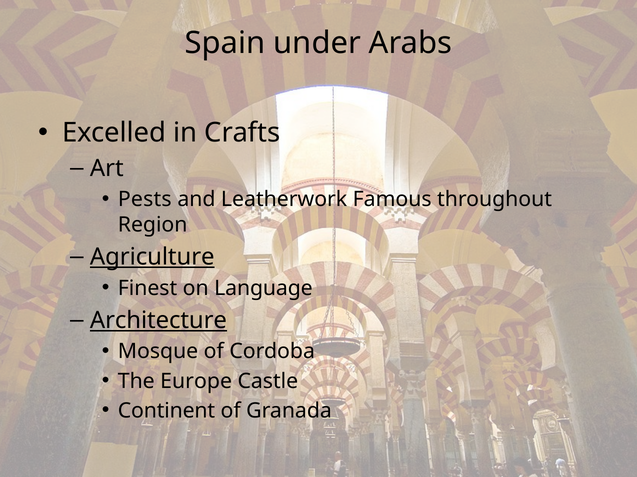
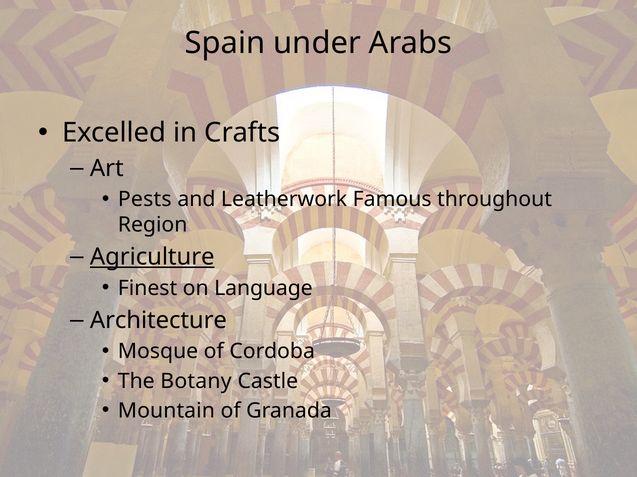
Architecture underline: present -> none (158, 321)
Europe: Europe -> Botany (196, 382)
Continent: Continent -> Mountain (166, 411)
